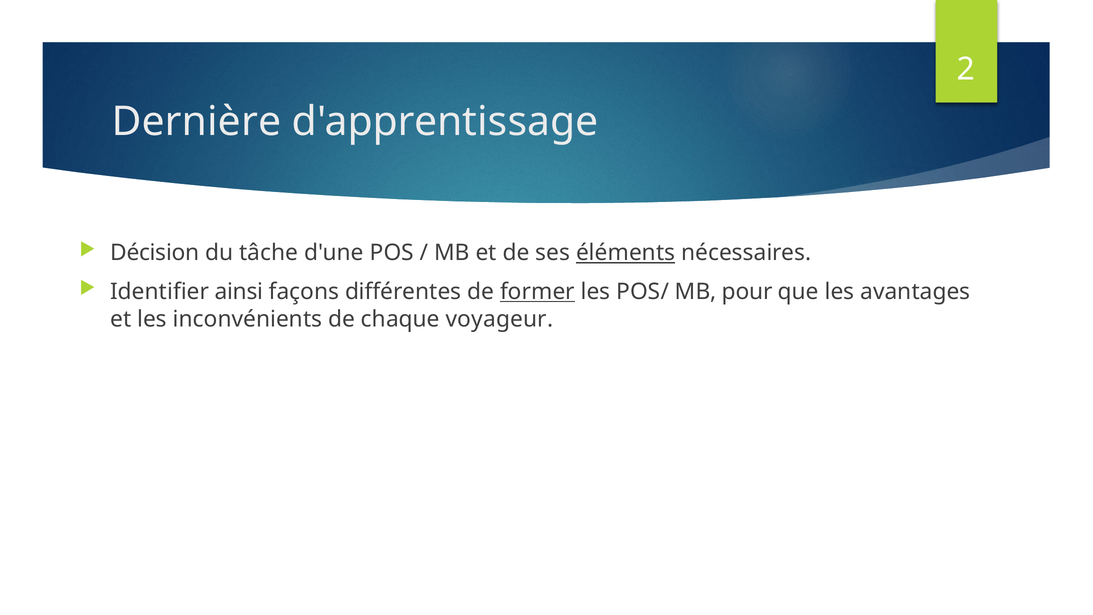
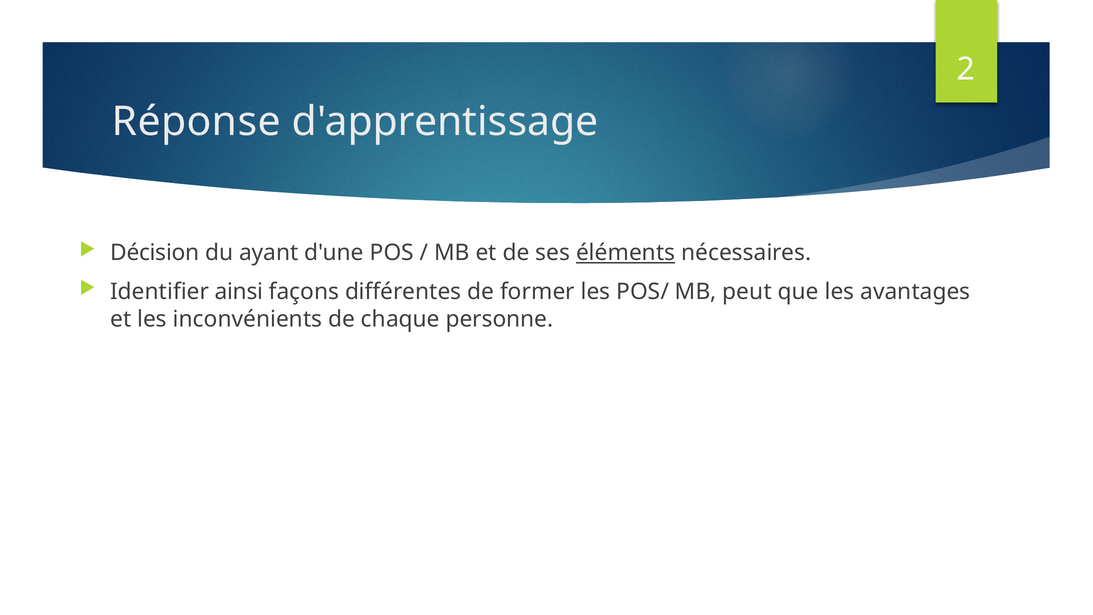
Dernière: Dernière -> Réponse (196, 122)
tâche: tâche -> ayant (269, 253)
former underline: present -> none (537, 292)
pour: pour -> peut (747, 292)
voyageur: voyageur -> personne (500, 319)
